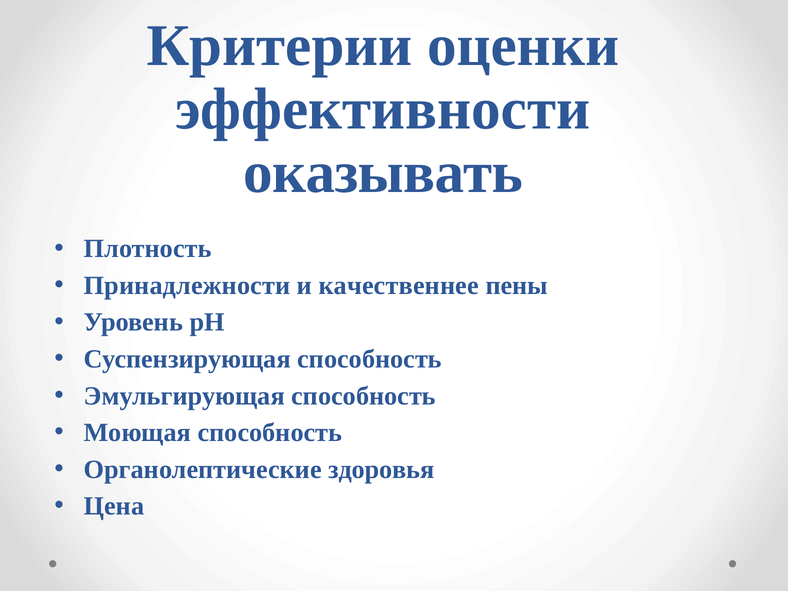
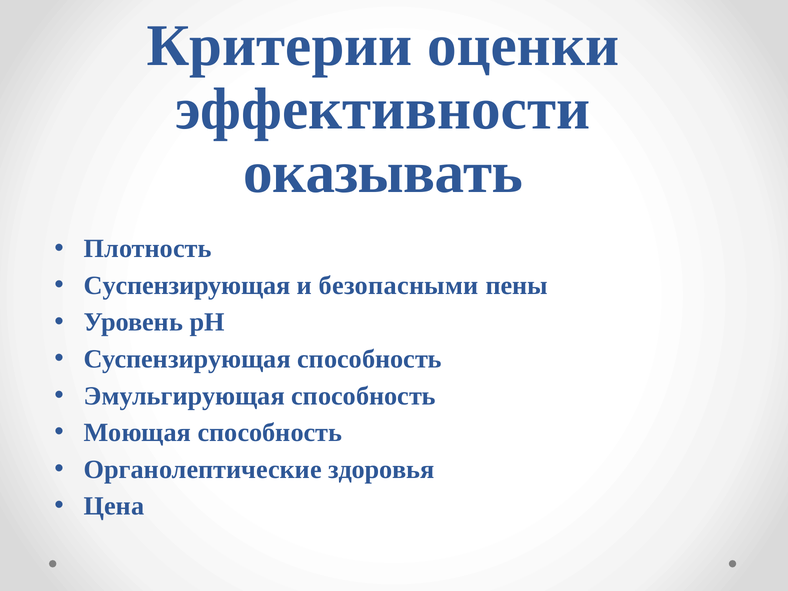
Принадлежности: Принадлежности -> Суспензирующая (187, 286)
качественнее: качественнее -> безопасными (399, 286)
